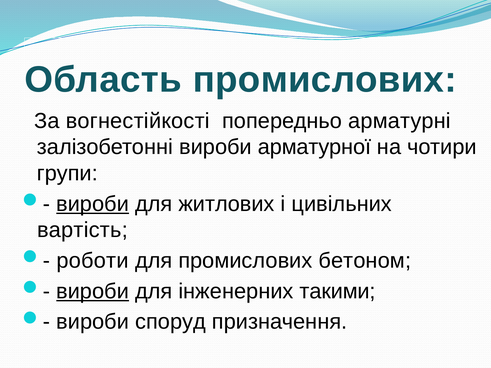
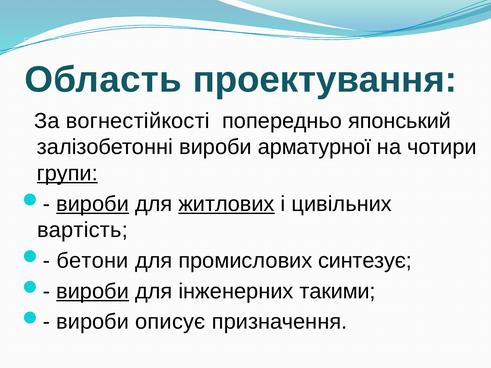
Область промислових: промислових -> проектування (325, 80)
арматурні: арматурні -> японський (400, 121)
групи underline: none -> present (67, 173)
житлових underline: none -> present (226, 204)
роботи: роботи -> бетони (92, 261)
бетоном: бетоном -> синтезує (365, 261)
споруд: споруд -> описує (170, 322)
